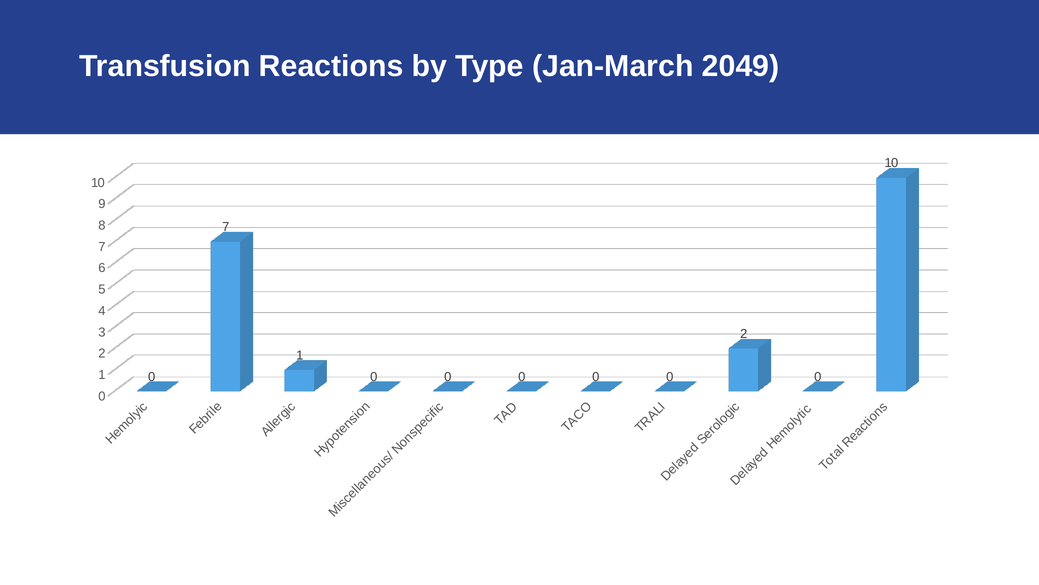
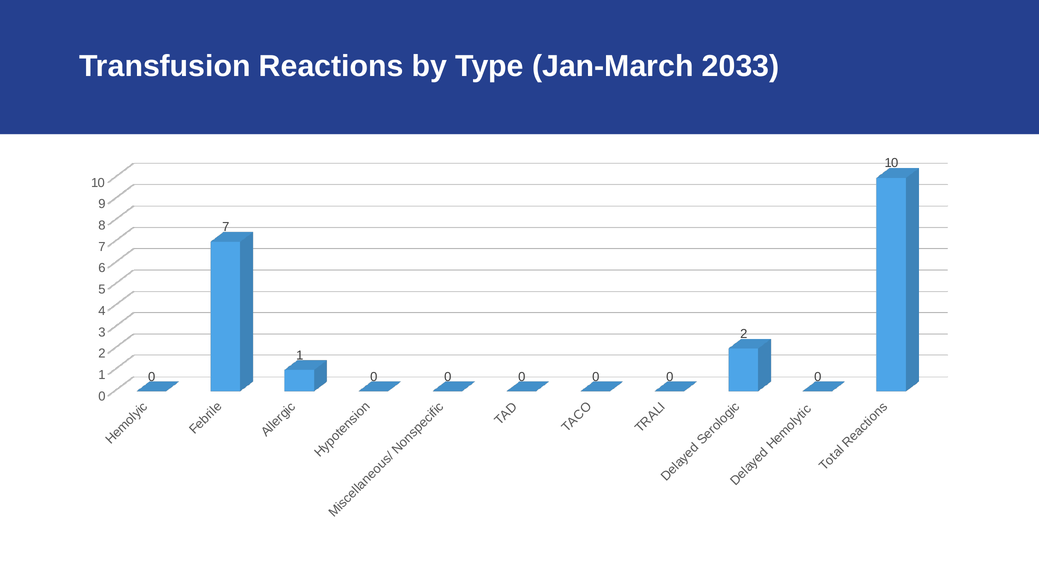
2049: 2049 -> 2033 (741, 66)
